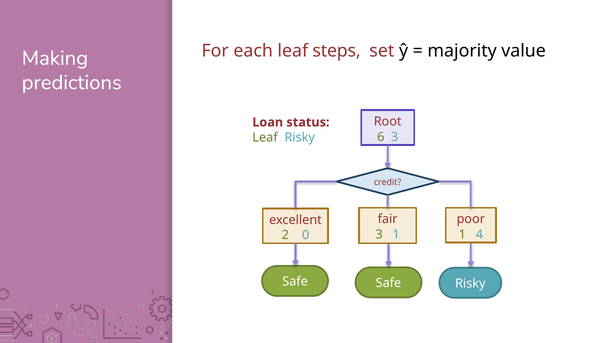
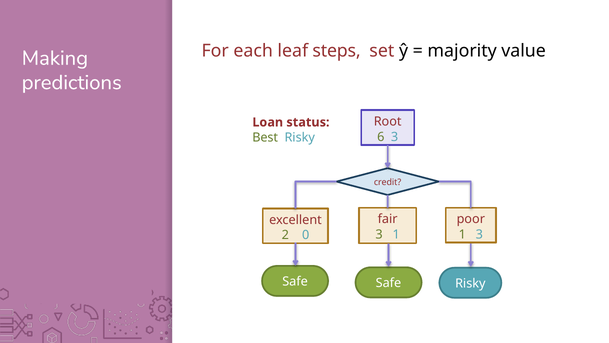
Leaf: Leaf -> Best (265, 137)
1 4: 4 -> 3 (479, 234)
